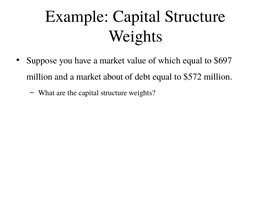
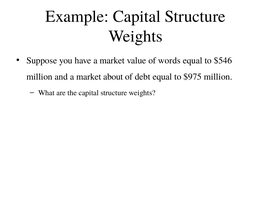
which: which -> words (169, 60)
$697: $697 -> $546 (223, 60)
$572: $572 -> $975 (193, 77)
